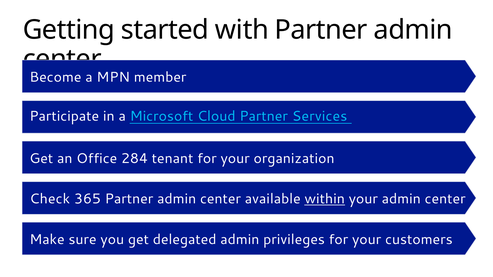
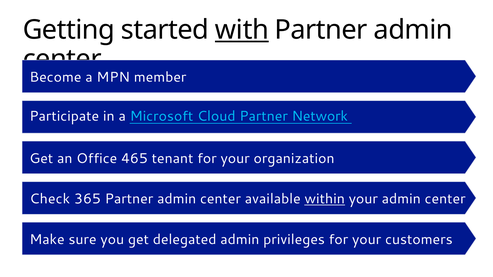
with underline: none -> present (242, 30)
Services: Services -> Network (320, 116)
284: 284 -> 465 (134, 159)
